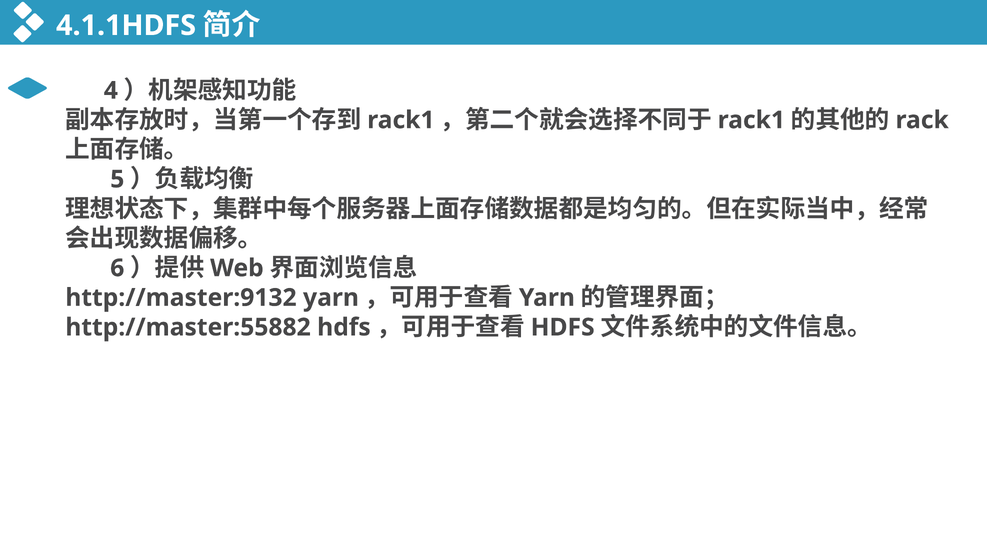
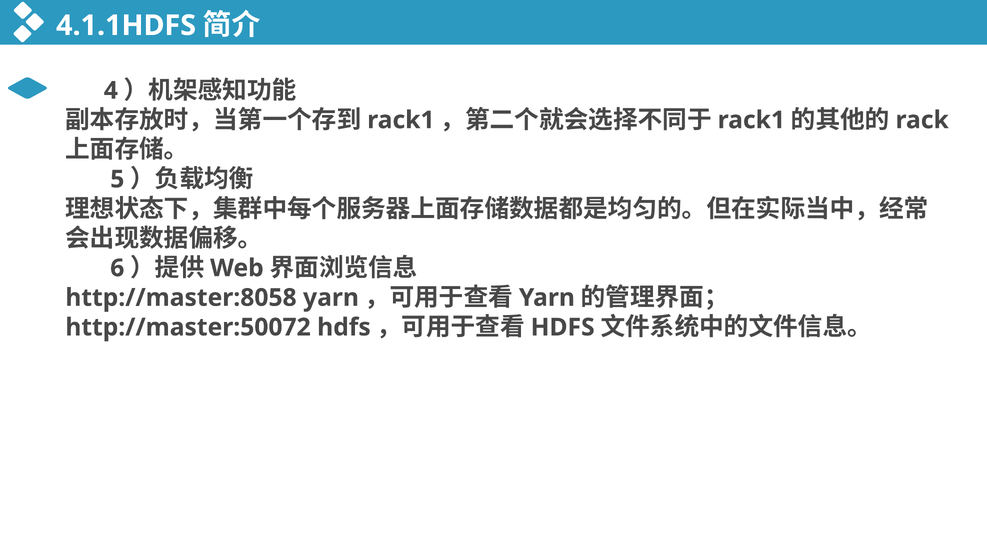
http://master:9132: http://master:9132 -> http://master:8058 (181, 298)
http://master:55882: http://master:55882 -> http://master:50072 (188, 327)
